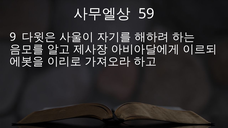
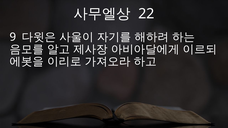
59: 59 -> 22 (146, 14)
